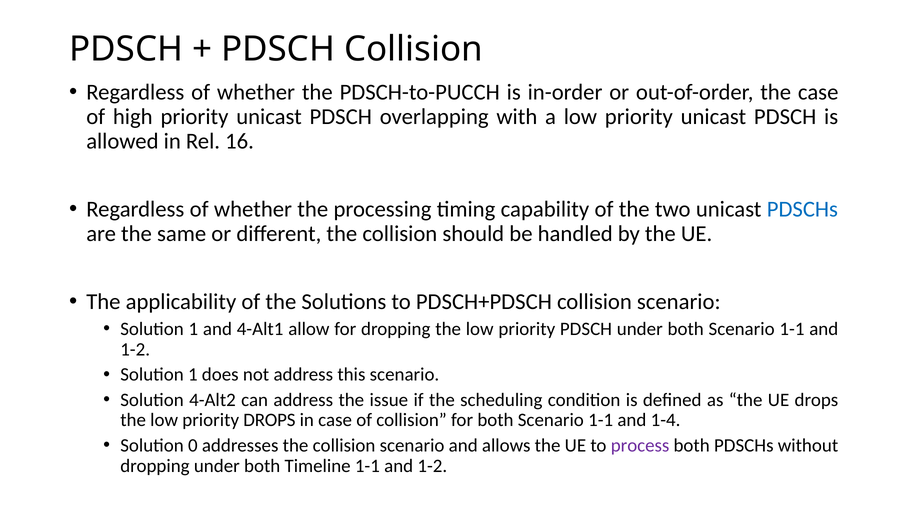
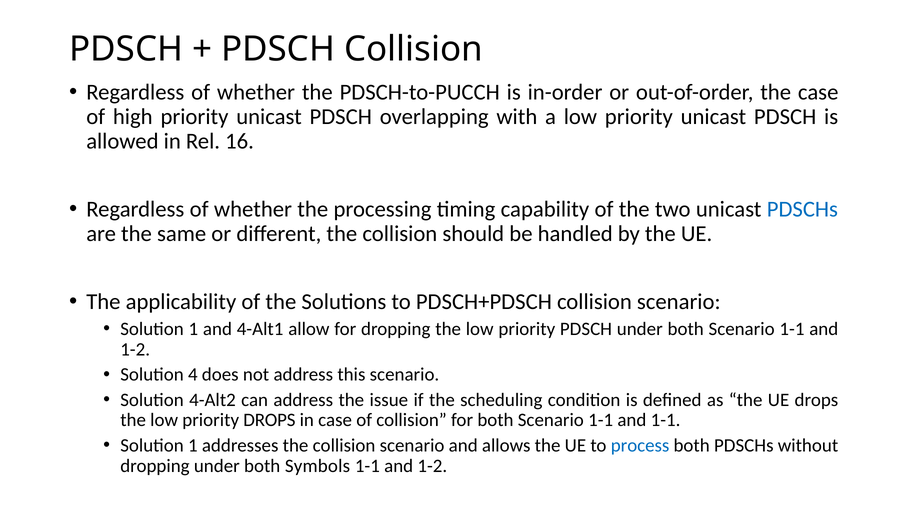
1: 1 -> 4 (193, 374)
and 1-4: 1-4 -> 1-1 (666, 420)
0: 0 -> 1 (193, 445)
process colour: purple -> blue (640, 445)
Timeline: Timeline -> Symbols (317, 466)
